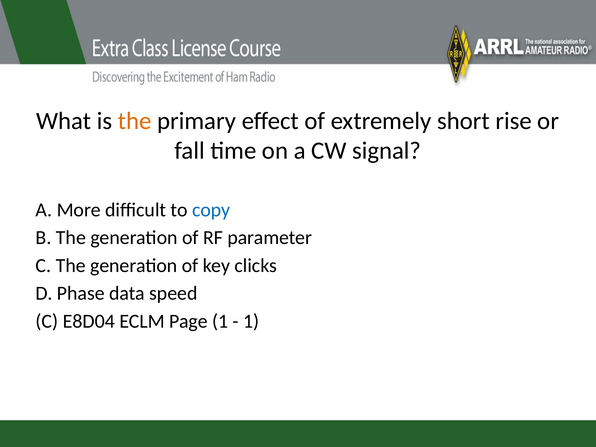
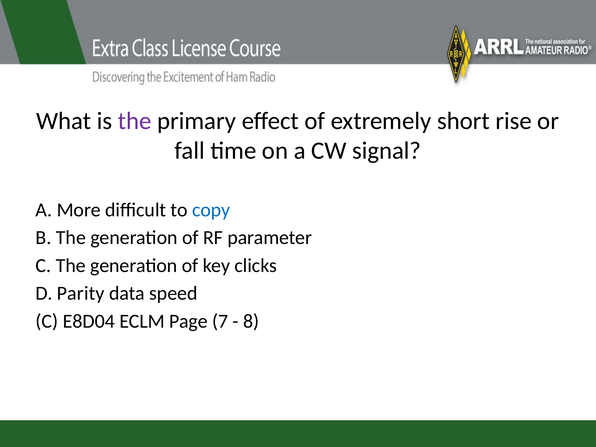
the colour: orange -> purple (135, 121)
Phase: Phase -> Parity (81, 293)
Page 1: 1 -> 7 (220, 321)
1: 1 -> 8 (251, 321)
